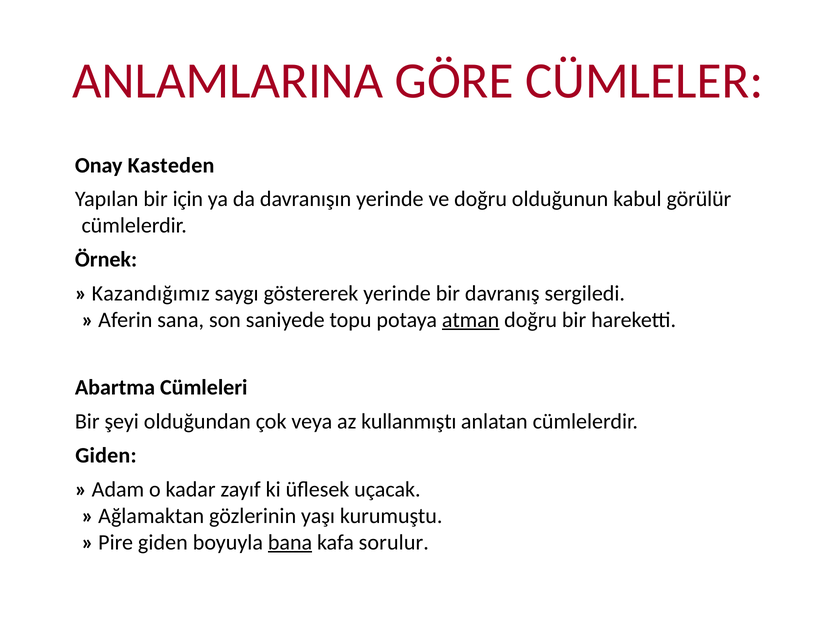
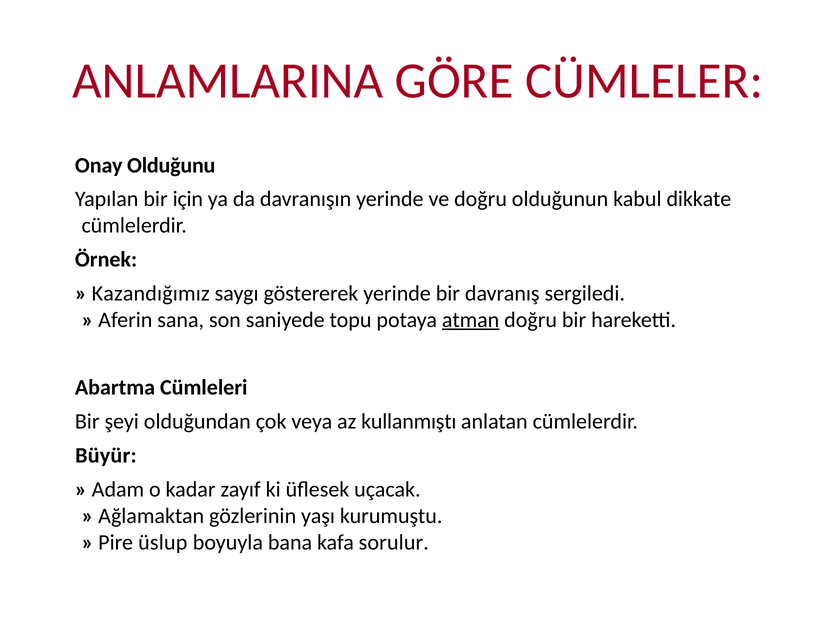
Kasteden: Kasteden -> Olduğunu (171, 165)
görülür: görülür -> dikkate (699, 199)
Giden: Giden -> Büyür (106, 455)
Pire giden: giden -> üslup (163, 542)
bana underline: present -> none (290, 542)
